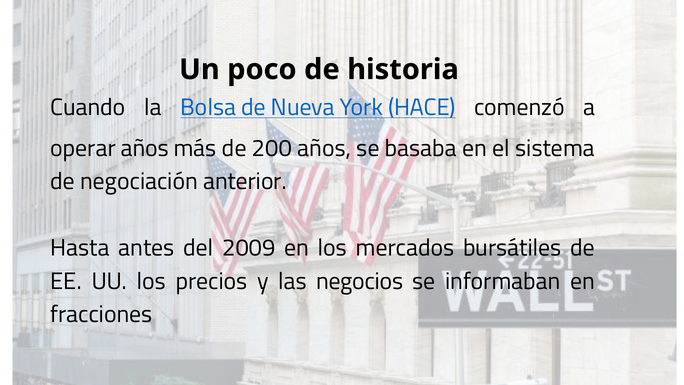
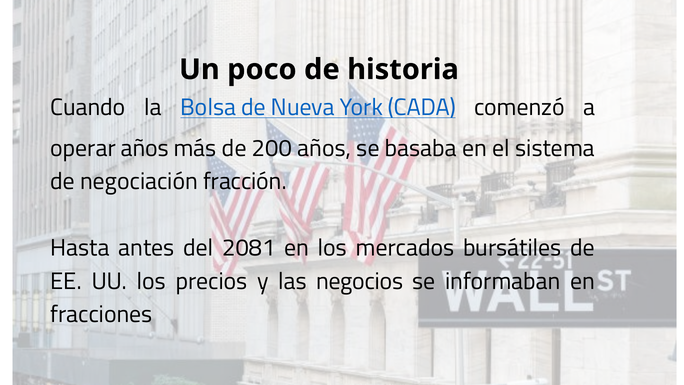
HACE: HACE -> CADA (422, 107)
anterior: anterior -> fracción (245, 181)
2009: 2009 -> 2081 (249, 248)
